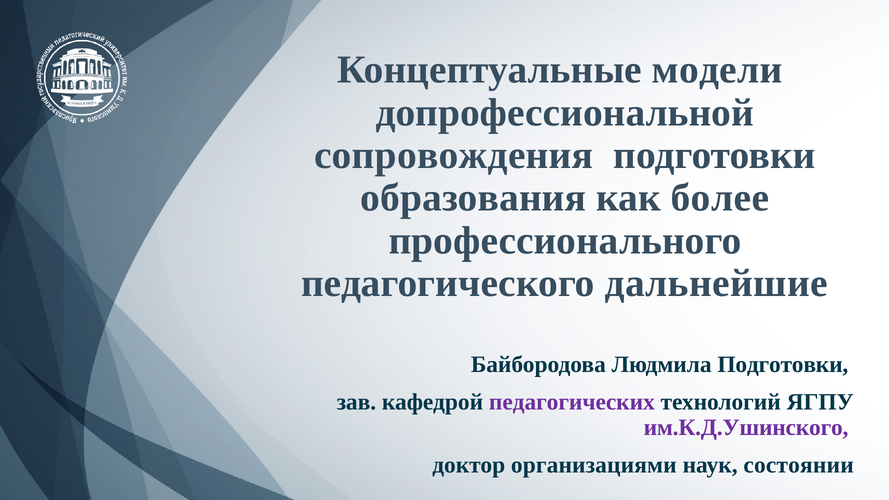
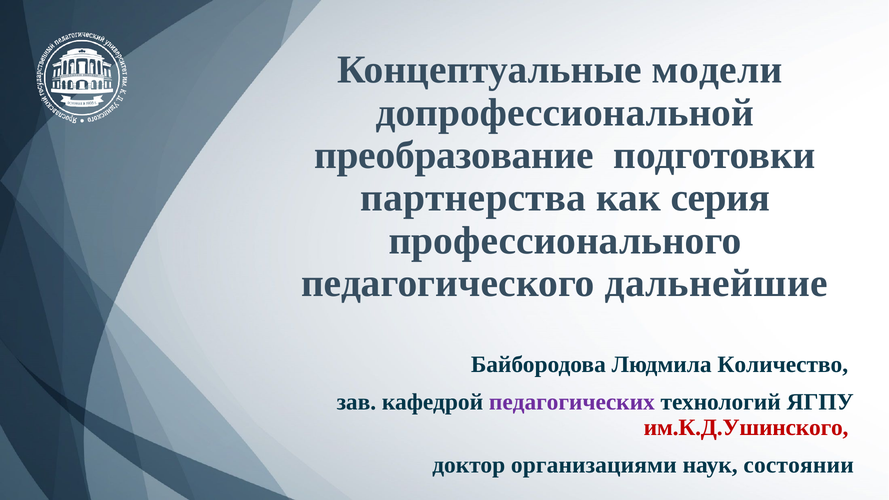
сопровождения: сопровождения -> преобразование (454, 155)
образования: образования -> партнерства (473, 198)
более: более -> серия (720, 198)
Людмила Подготовки: Подготовки -> Количество (783, 365)
им.К.Д.Ушинского colour: purple -> red (746, 428)
